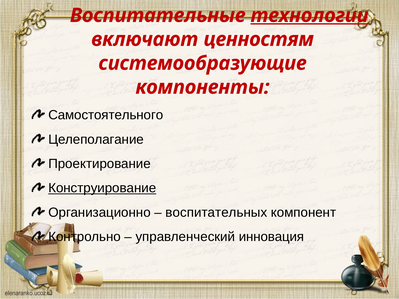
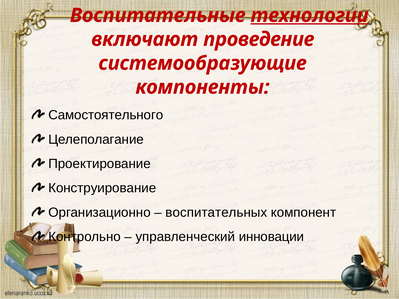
ценностям: ценностям -> проведение (259, 39)
Конструирование underline: present -> none (102, 188)
инновация: инновация -> инновации (271, 237)
